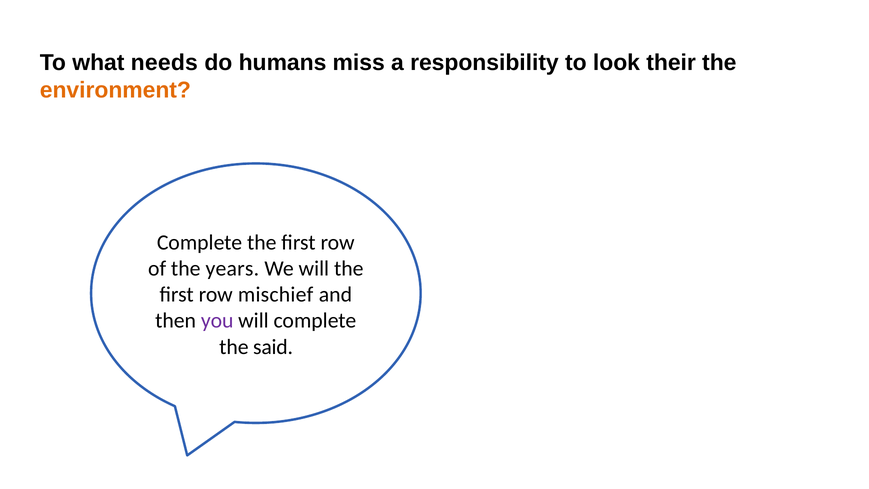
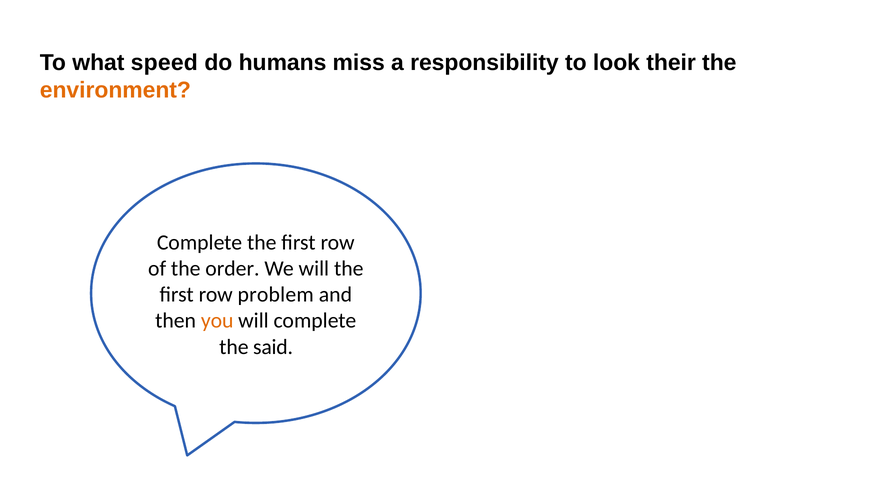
needs: needs -> speed (164, 62)
years: years -> order (232, 269)
mischief: mischief -> problem (276, 295)
you colour: purple -> orange (217, 321)
